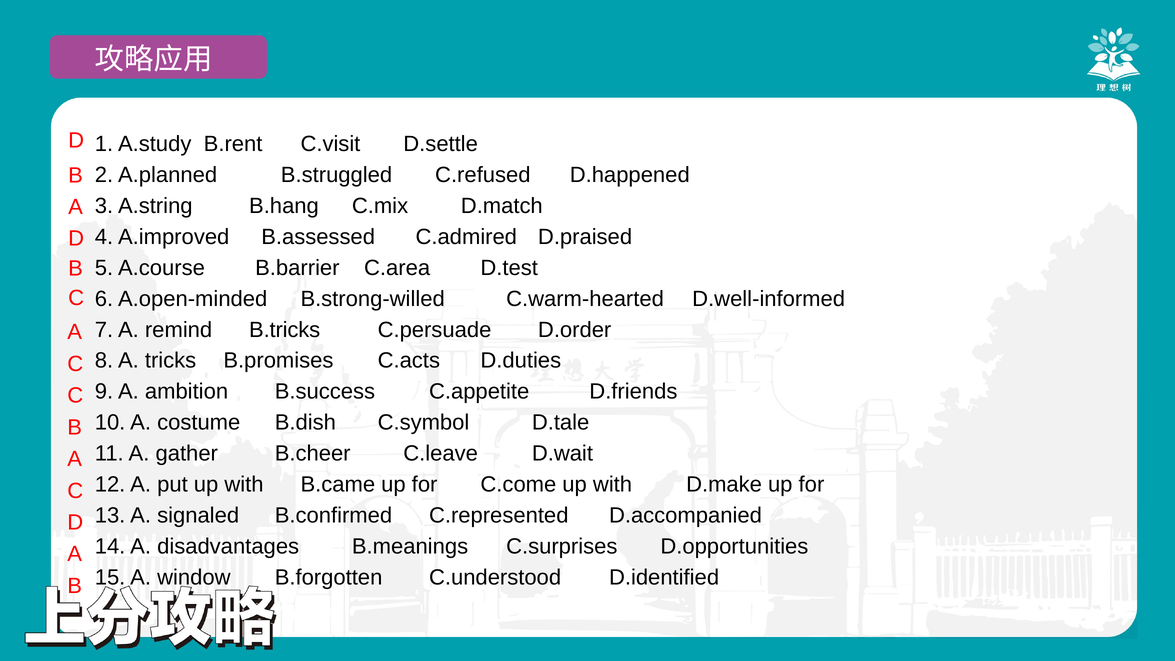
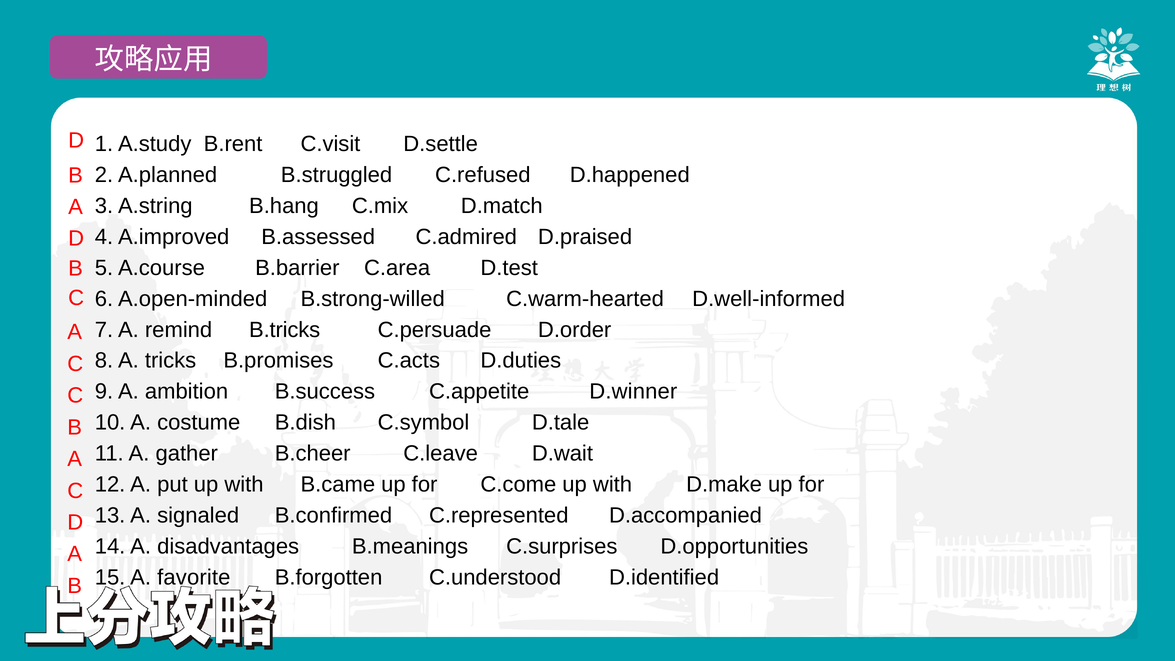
D.friends: D.friends -> D.winner (633, 392)
window: window -> favorite (194, 577)
